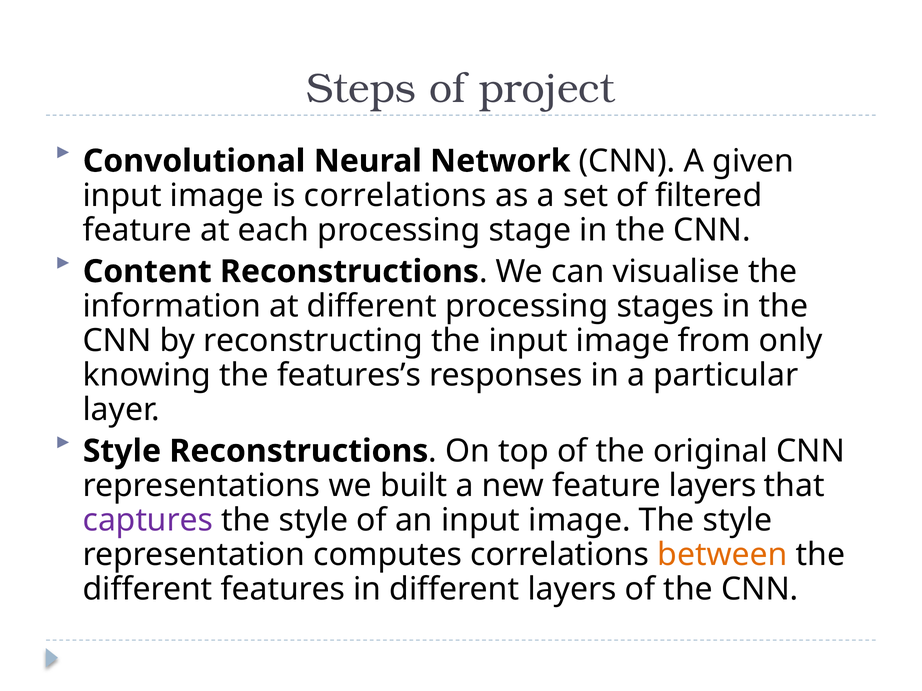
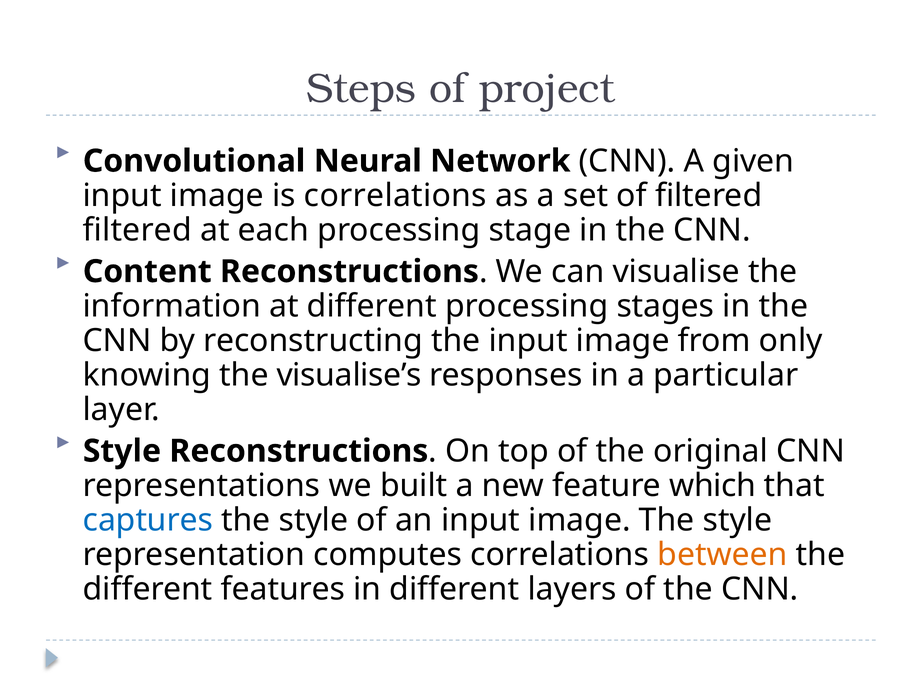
feature: feature -> filtered (137, 230)
features’s: features’s -> visualise’s (349, 375)
feature layers: layers -> which (713, 486)
captures colour: purple -> blue (148, 521)
